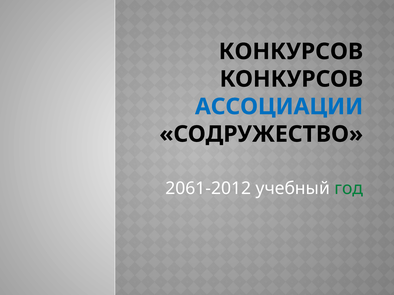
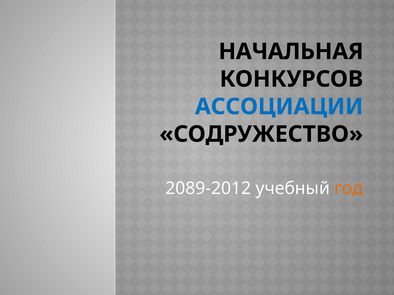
КОНКУРСОВ: КОНКУРСОВ -> НАЧАЛЬНАЯ (291, 52)
2061-2012: 2061-2012 -> 2089-2012 (208, 189)
год colour: green -> orange (349, 189)
